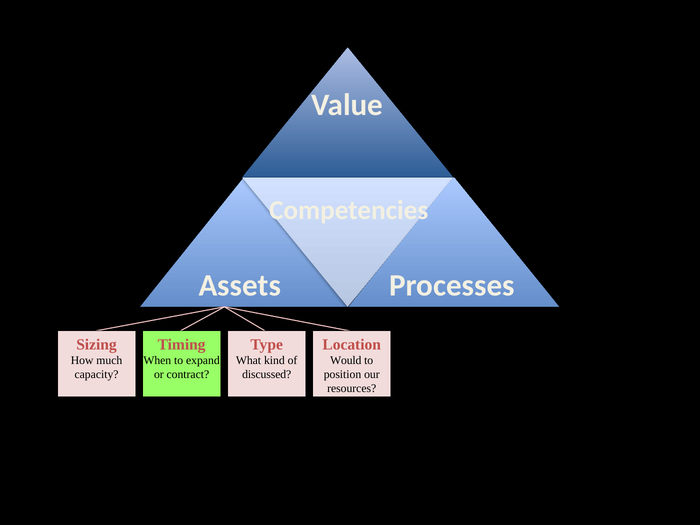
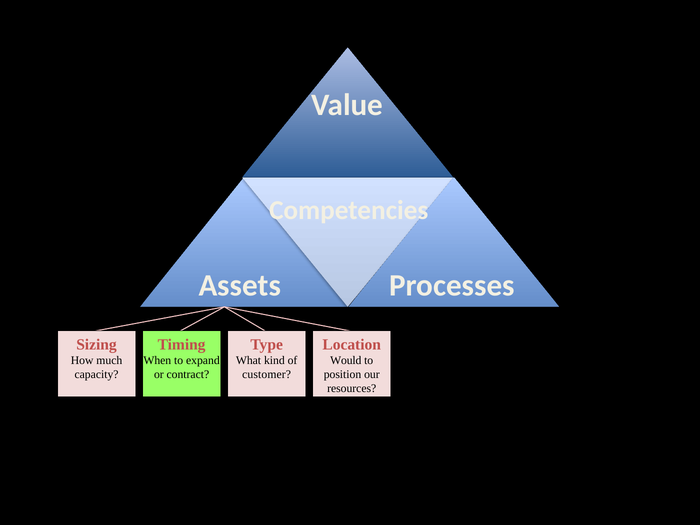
discussed: discussed -> customer (267, 375)
